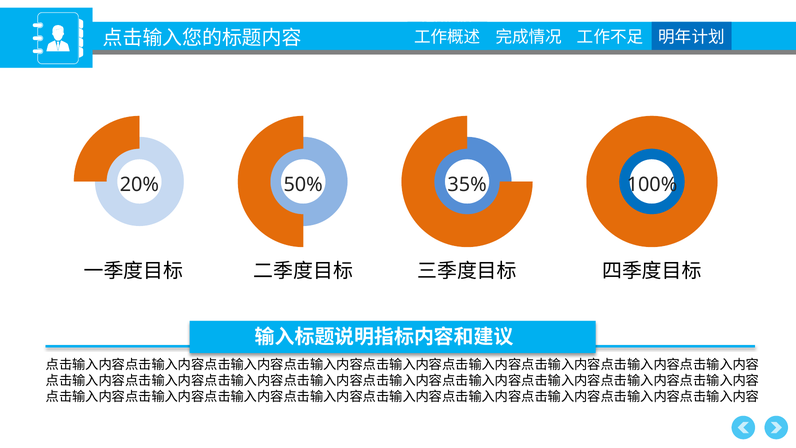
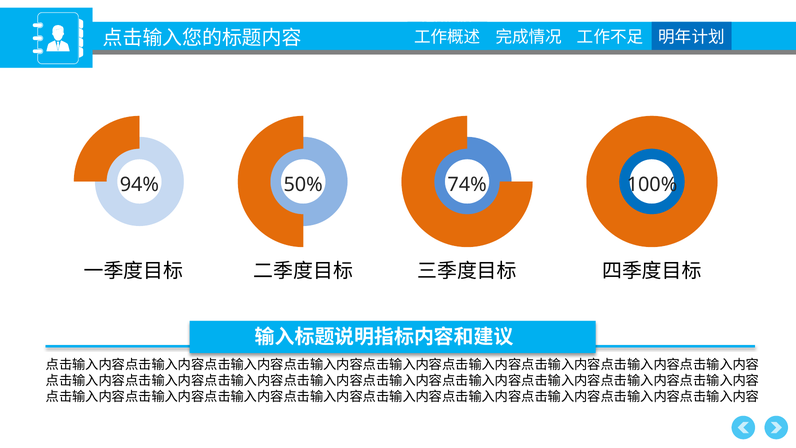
20%: 20% -> 94% (139, 184)
35%: 35% -> 74% (467, 184)
